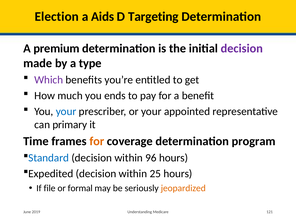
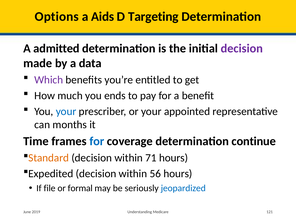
Election: Election -> Options (57, 17)
premium: premium -> admitted (56, 48)
type: type -> data (90, 63)
primary: primary -> months (70, 125)
for colour: orange -> blue (97, 141)
program: program -> continue (254, 141)
Standard colour: blue -> orange (49, 158)
96: 96 -> 71 (151, 158)
25: 25 -> 56 (155, 174)
jeopardized colour: orange -> blue (183, 188)
